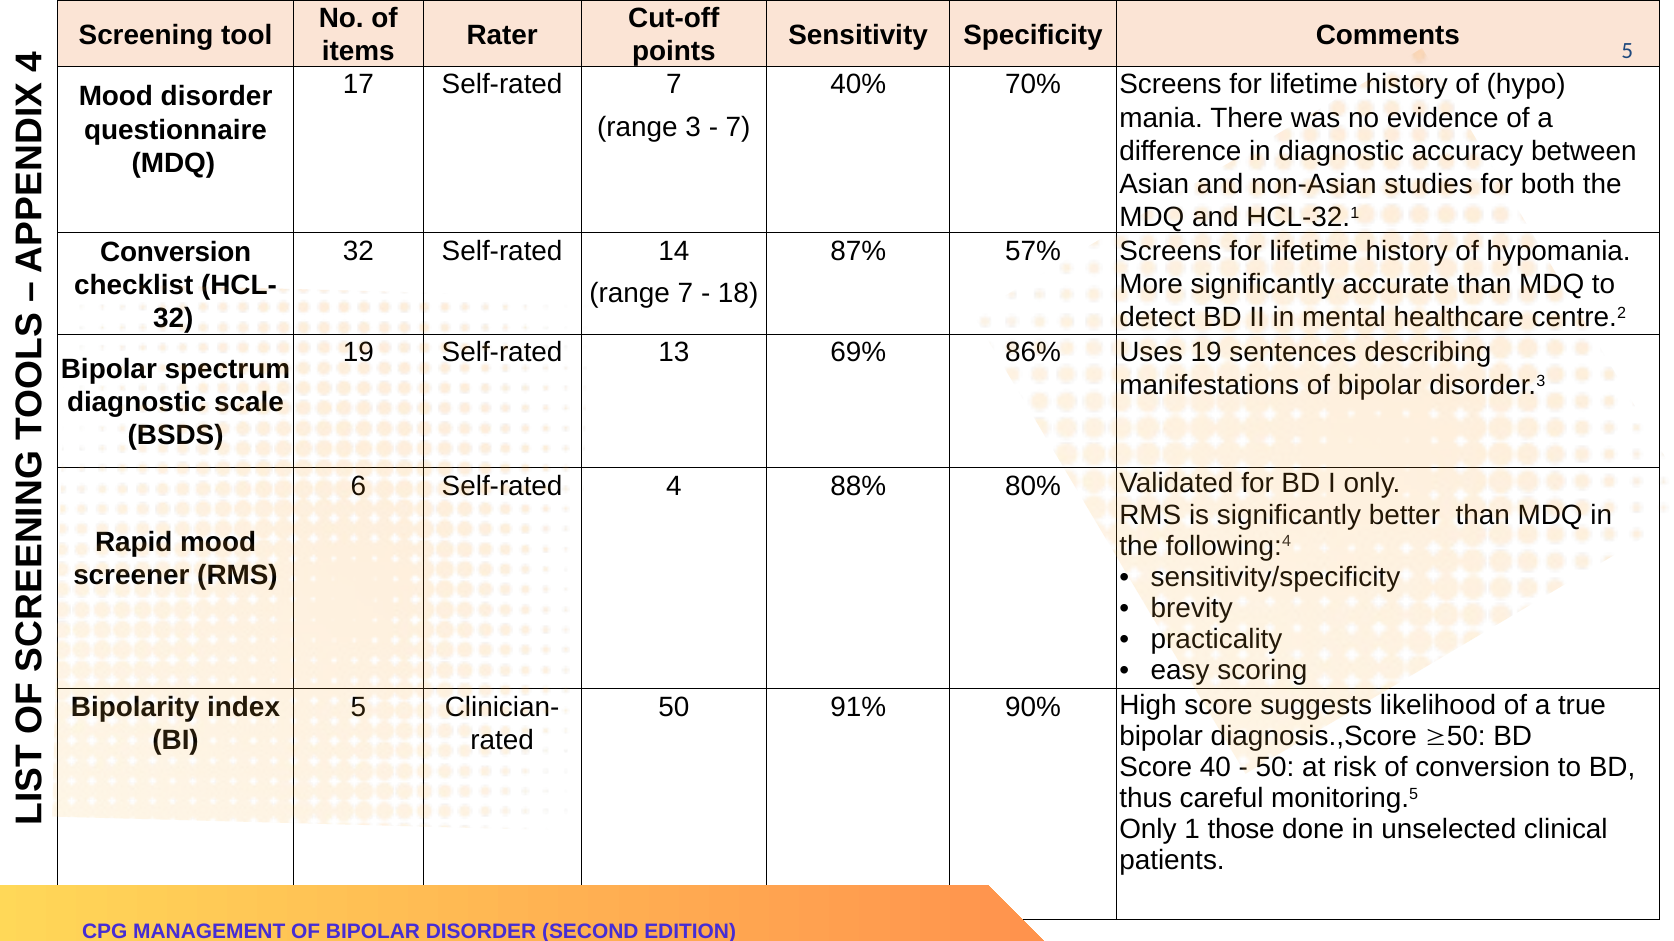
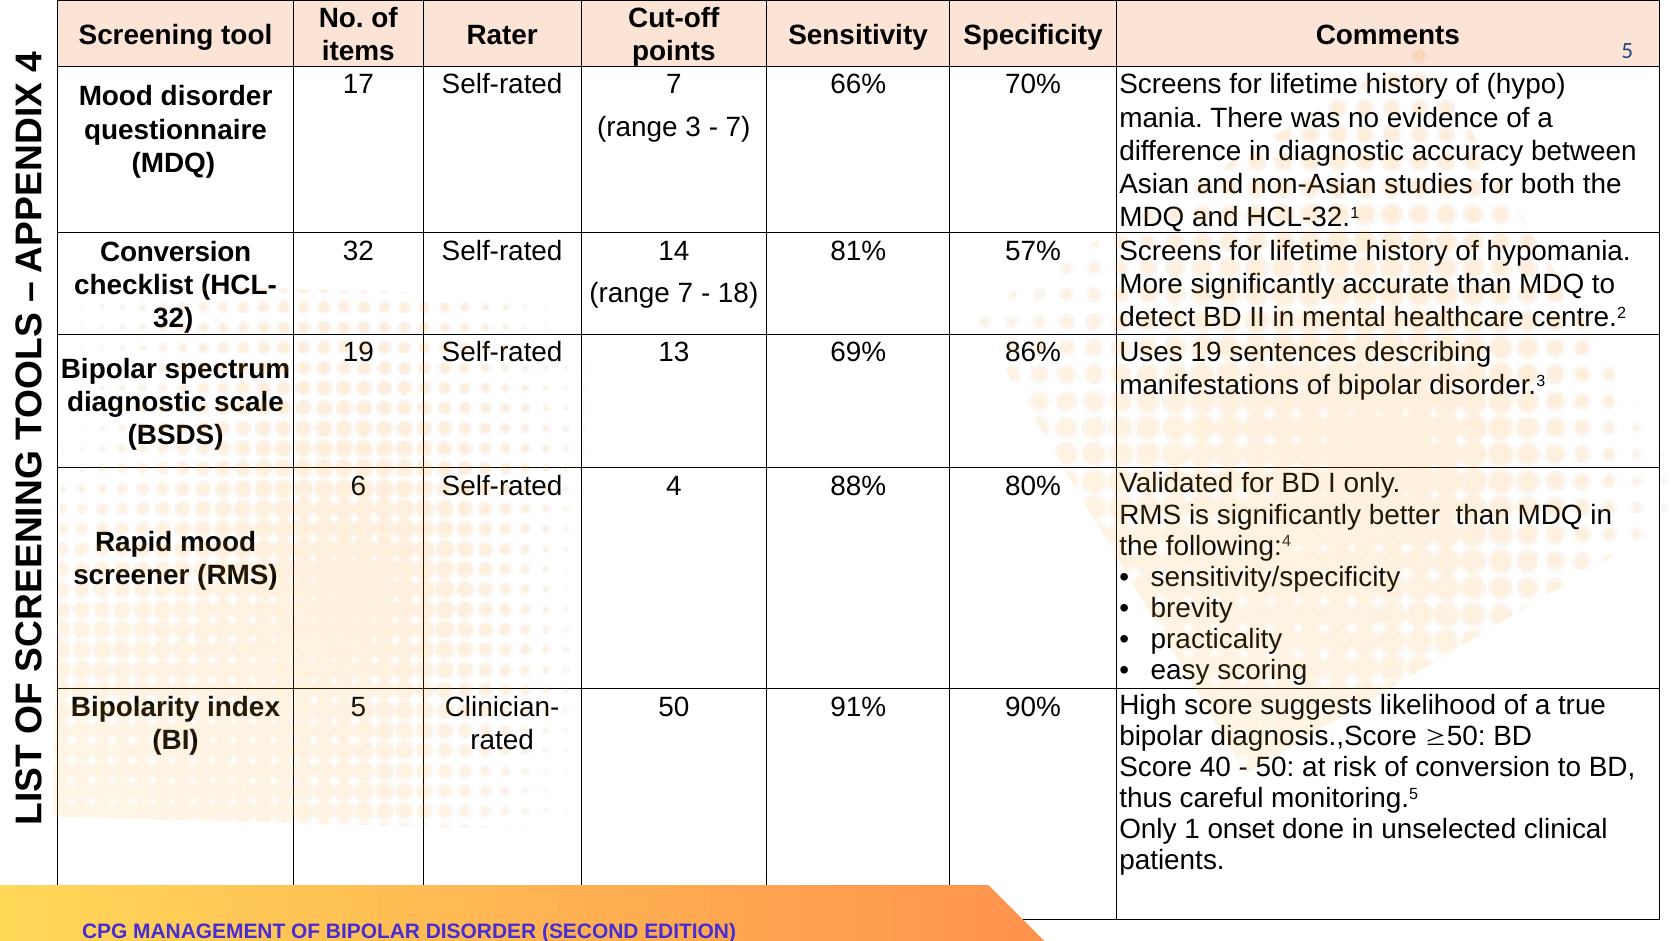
40%: 40% -> 66% (858, 85)
87%: 87% -> 81% (858, 251)
those: those -> onset (1241, 830)
